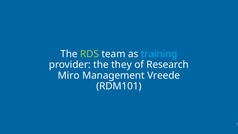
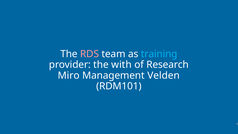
RDS colour: light green -> pink (90, 54)
they: they -> with (121, 65)
Vreede: Vreede -> Velden (164, 75)
